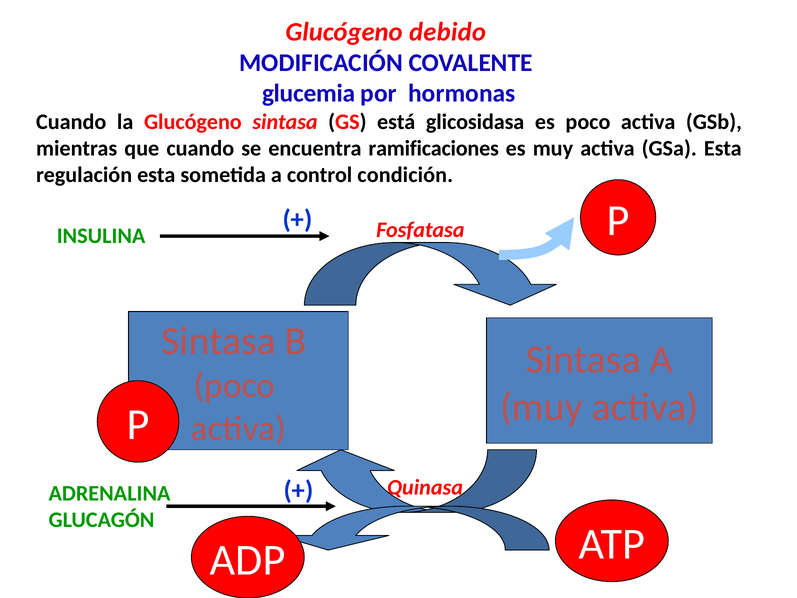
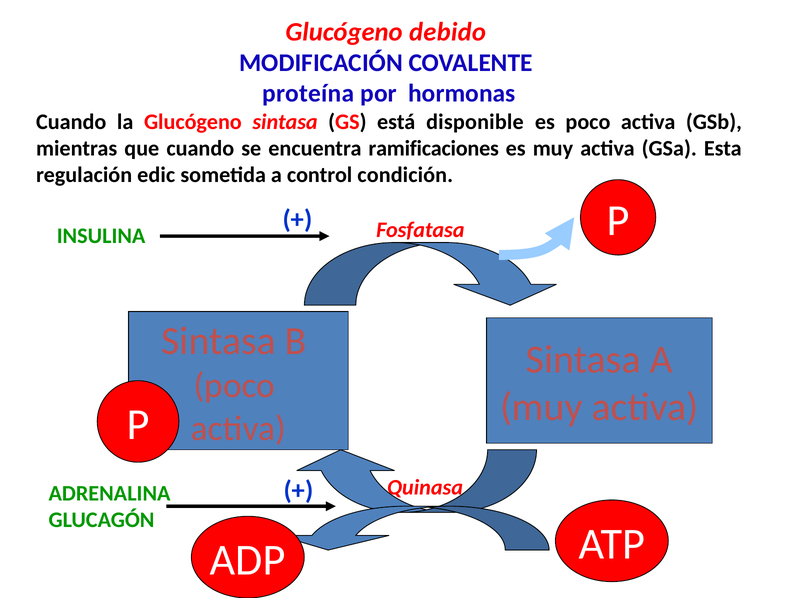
glucemia: glucemia -> proteína (308, 93)
glicosidasa: glicosidasa -> disponible (475, 122)
regulación esta: esta -> edic (156, 175)
